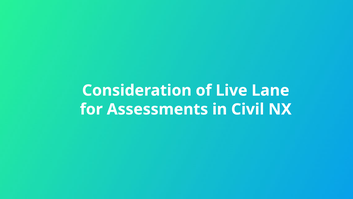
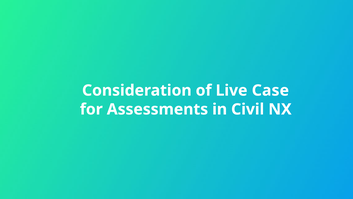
Lane: Lane -> Case (270, 90)
